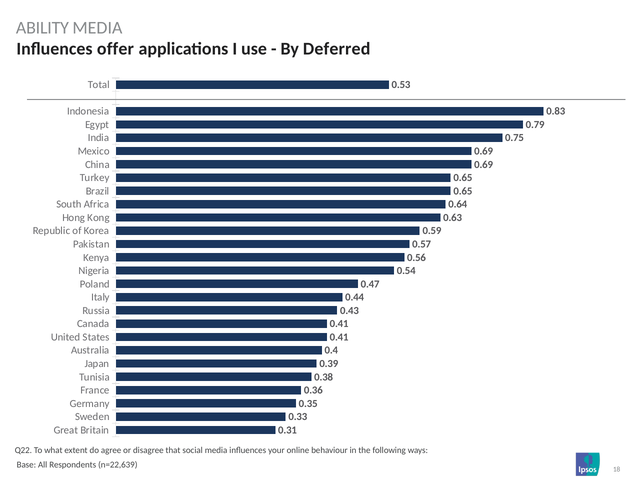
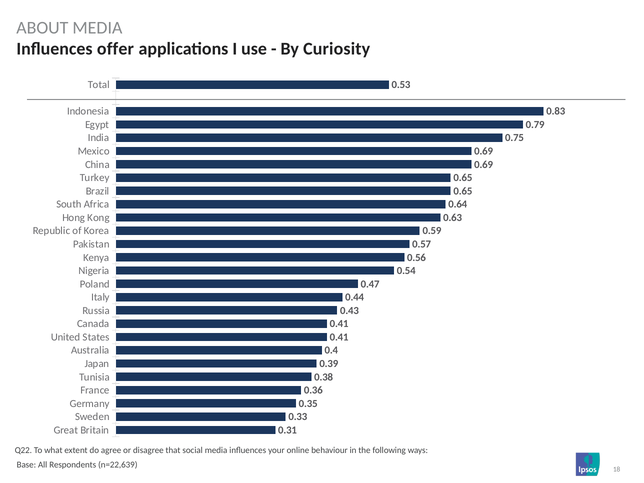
ABILITY: ABILITY -> ABOUT (42, 28)
Deferred: Deferred -> Curiosity (337, 49)
